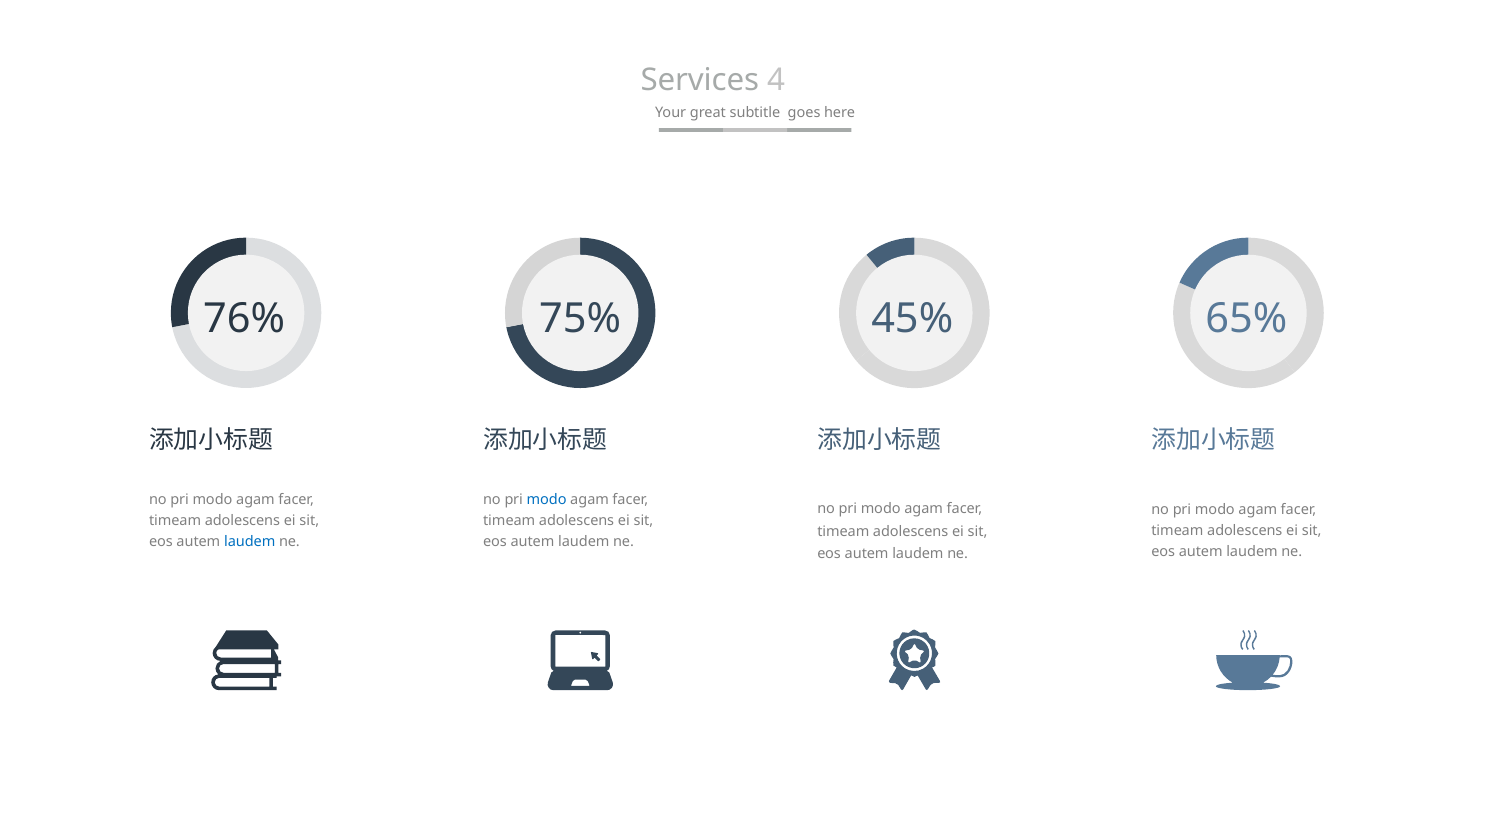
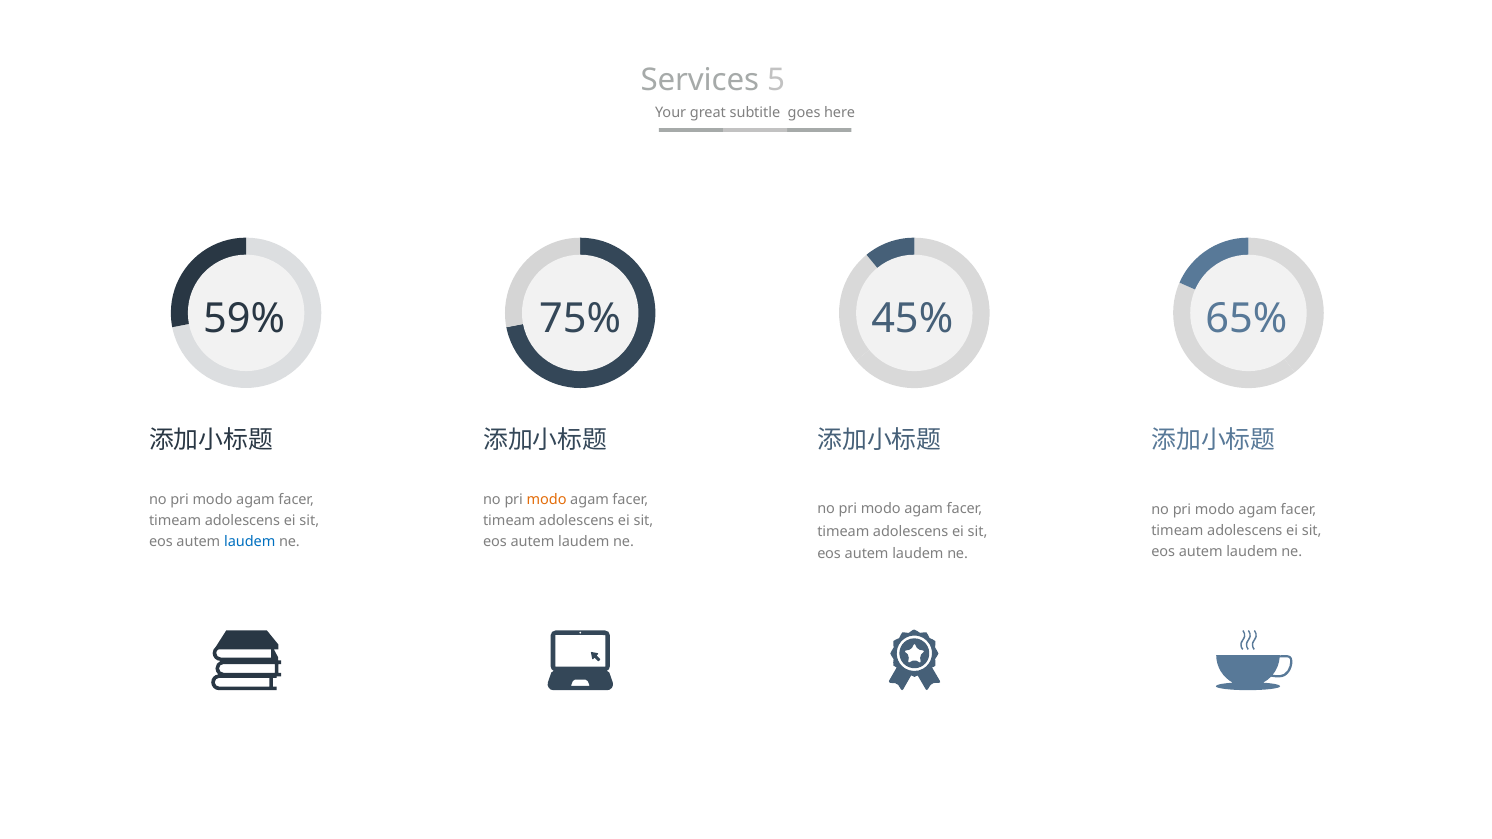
4: 4 -> 5 (776, 80)
76%: 76% -> 59% (244, 319)
modo colour: blue -> orange (547, 500)
